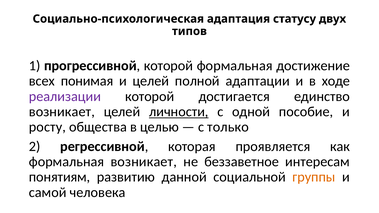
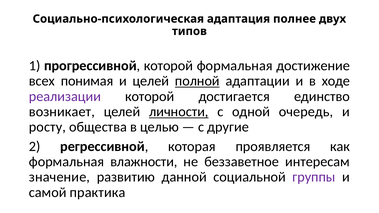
статусу: статусу -> полнее (294, 19)
полной underline: none -> present (197, 81)
пособие: пособие -> очередь (306, 112)
только: только -> другие (228, 127)
формальная возникает: возникает -> влажности (144, 162)
понятиям: понятиям -> значение (59, 177)
группы colour: orange -> purple (314, 177)
человека: человека -> практика (98, 193)
